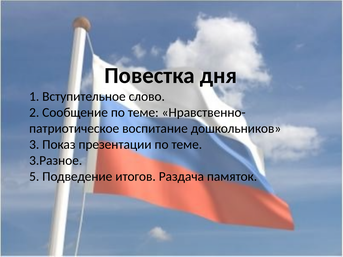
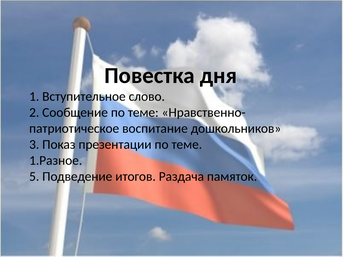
3.Разное: 3.Разное -> 1.Разное (56, 161)
